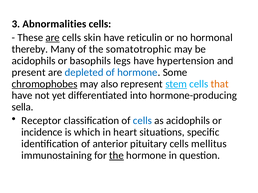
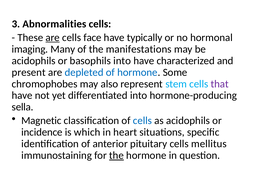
skin: skin -> face (92, 38)
reticulin: reticulin -> typically (145, 38)
thereby: thereby -> imaging (30, 49)
somatotrophic: somatotrophic -> manifestations (139, 49)
basophils legs: legs -> into (122, 61)
hypertension: hypertension -> characterized (186, 61)
chromophobes underline: present -> none (45, 84)
stem underline: present -> none (176, 84)
that colour: orange -> purple (220, 84)
Receptor: Receptor -> Magnetic (41, 121)
